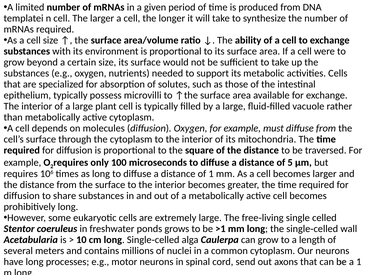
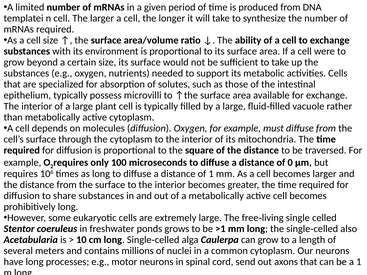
5: 5 -> 0 (290, 163)
wall: wall -> also (349, 229)
